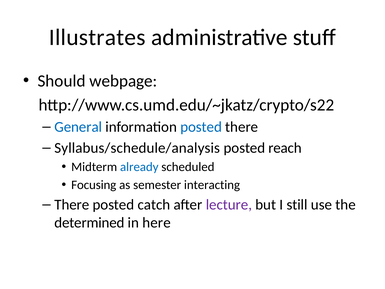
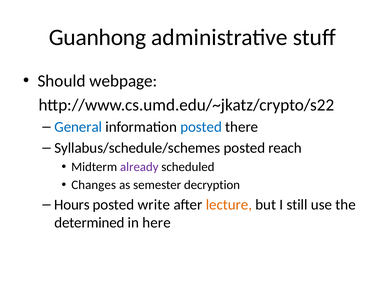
Illustrates: Illustrates -> Guanhong (97, 37)
Syllabus/schedule/analysis: Syllabus/schedule/analysis -> Syllabus/schedule/schemes (137, 148)
already colour: blue -> purple (139, 167)
Focusing: Focusing -> Changes (94, 185)
interacting: interacting -> decryption (212, 185)
There: There -> Hours (72, 205)
catch: catch -> write (154, 205)
lecture colour: purple -> orange (229, 205)
